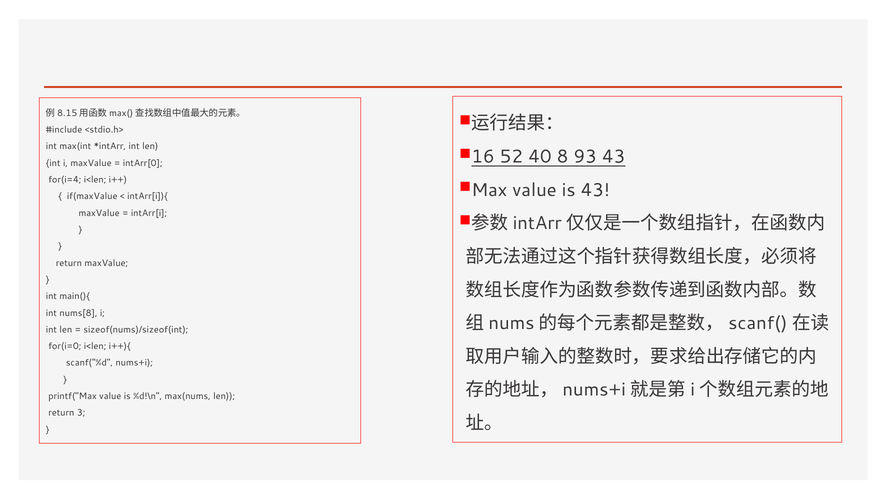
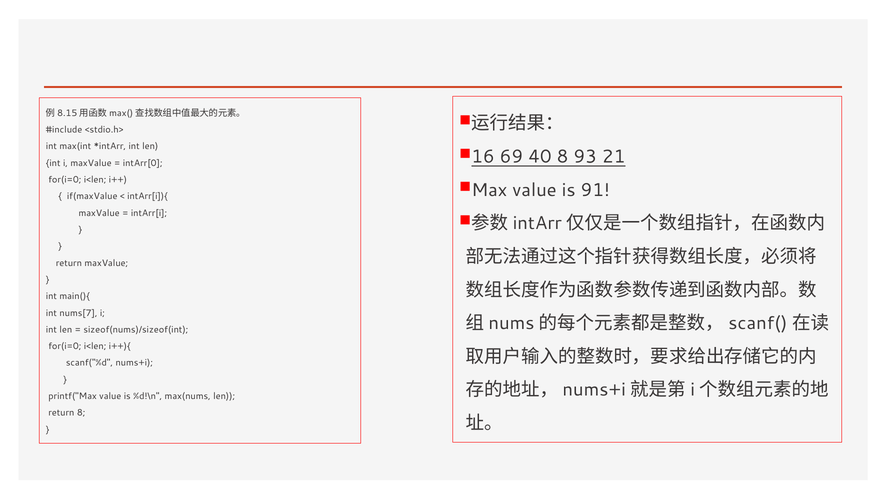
52: 52 -> 69 (511, 156)
93 43: 43 -> 21 (614, 156)
for(i=4: for(i=4 -> for(i=0 (65, 179)
is 43: 43 -> 91 (595, 190)
nums[8: nums[8 -> nums[7 (78, 313)
return 3: 3 -> 8 (81, 412)
